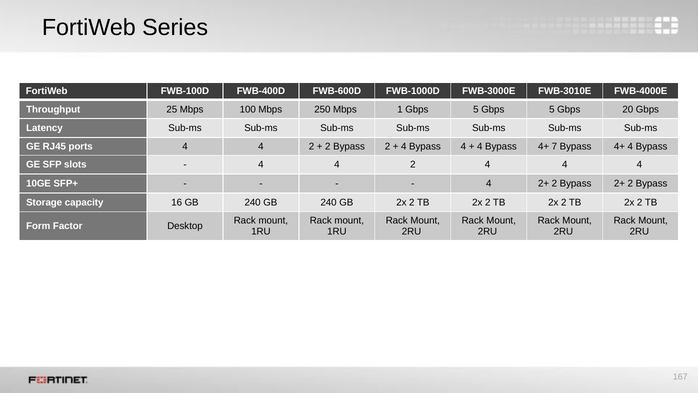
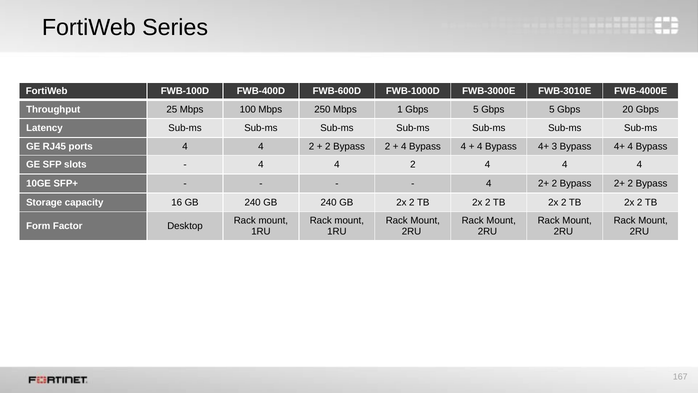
7: 7 -> 3 (554, 146)
